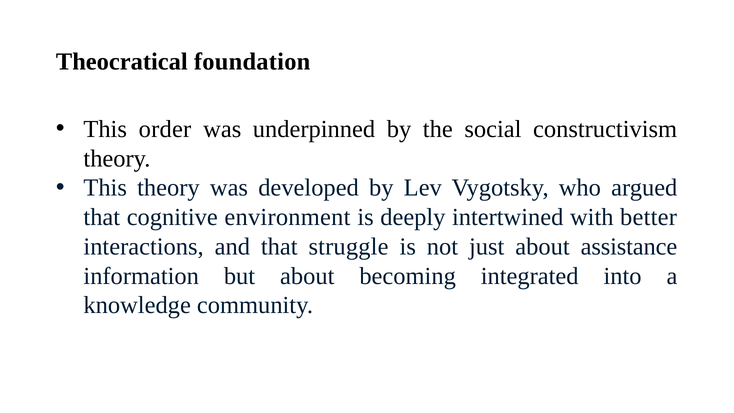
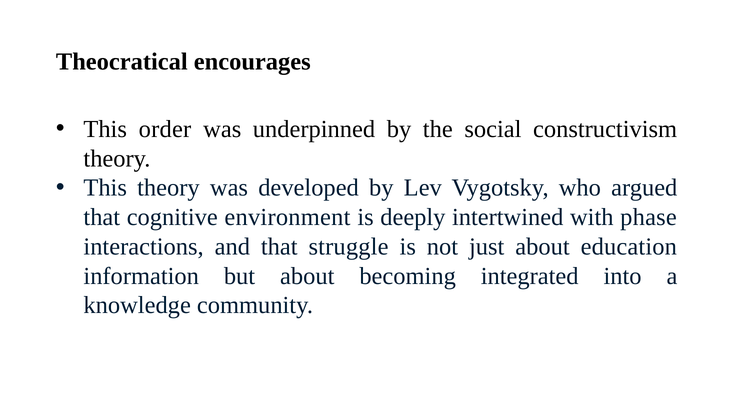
foundation: foundation -> encourages (252, 62)
better: better -> phase (649, 217)
assistance: assistance -> education (629, 247)
